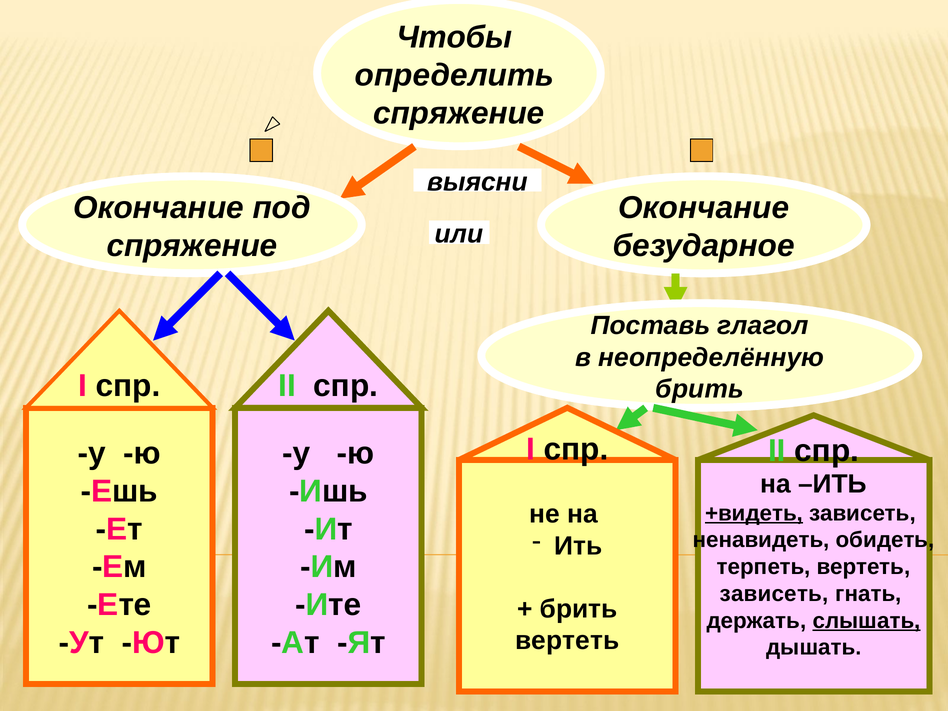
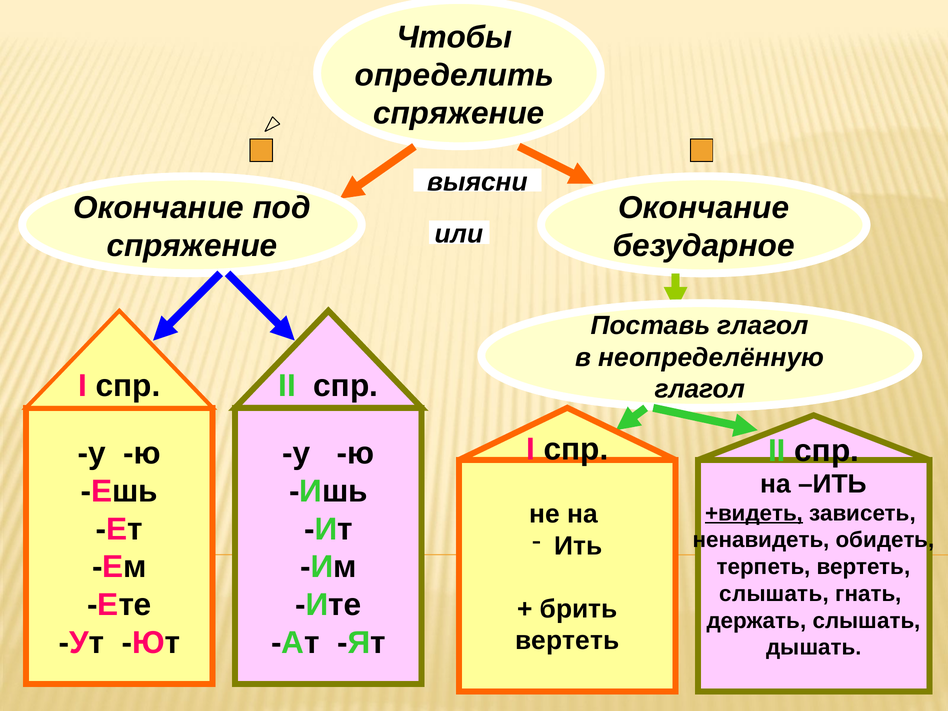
брить: брить -> глагол (700, 389)
зависеть: зависеть -> слышать (774, 594)
слышать underline: present -> none (867, 621)
